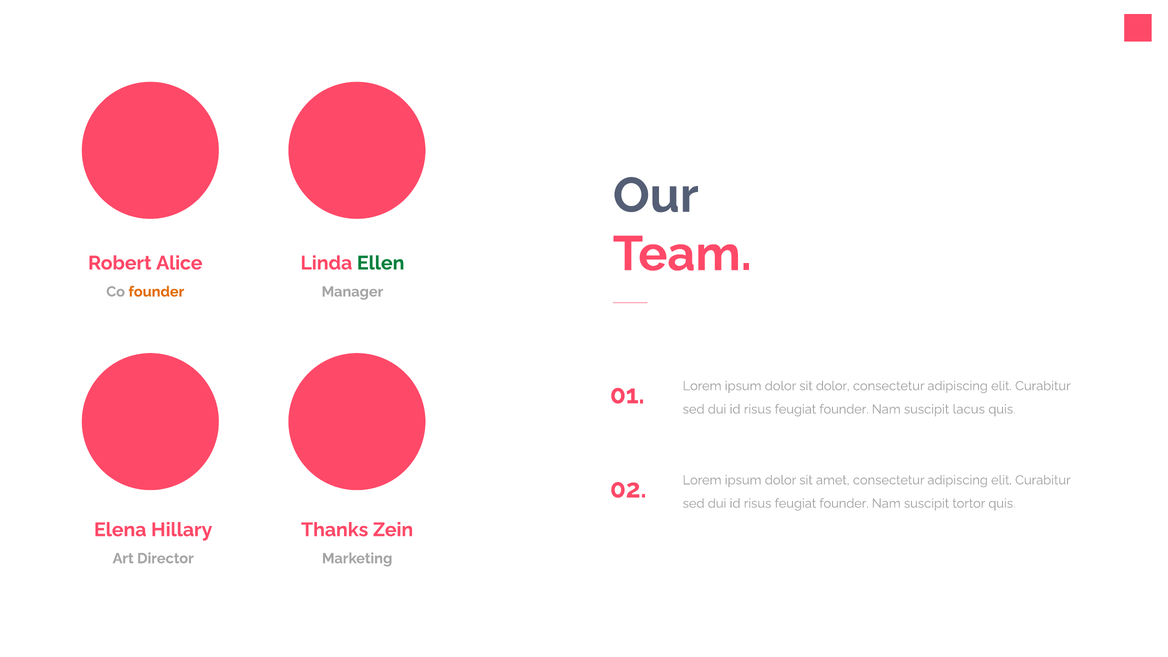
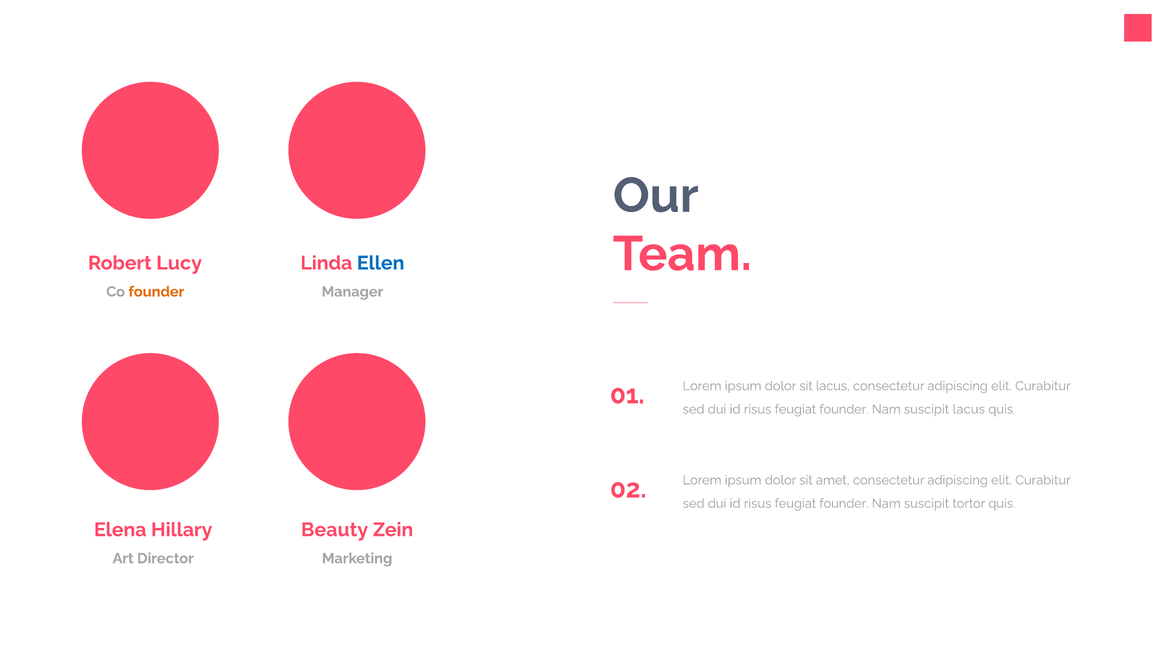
Alice: Alice -> Lucy (179, 263)
Ellen colour: green -> blue (381, 263)
sit dolor: dolor -> lacus (833, 386)
Thanks: Thanks -> Beauty (335, 530)
